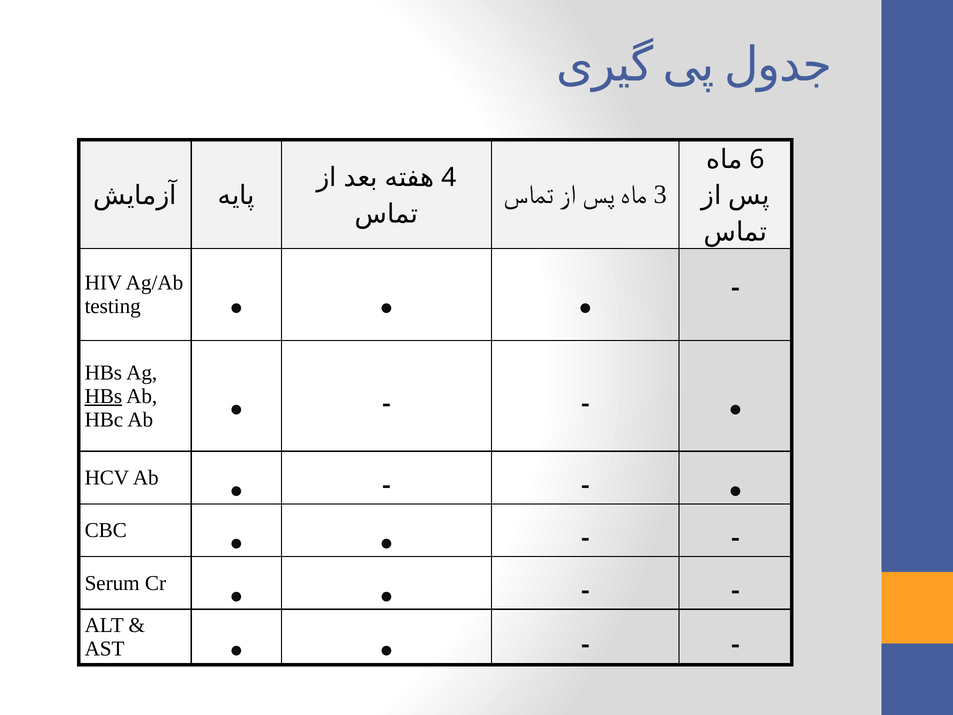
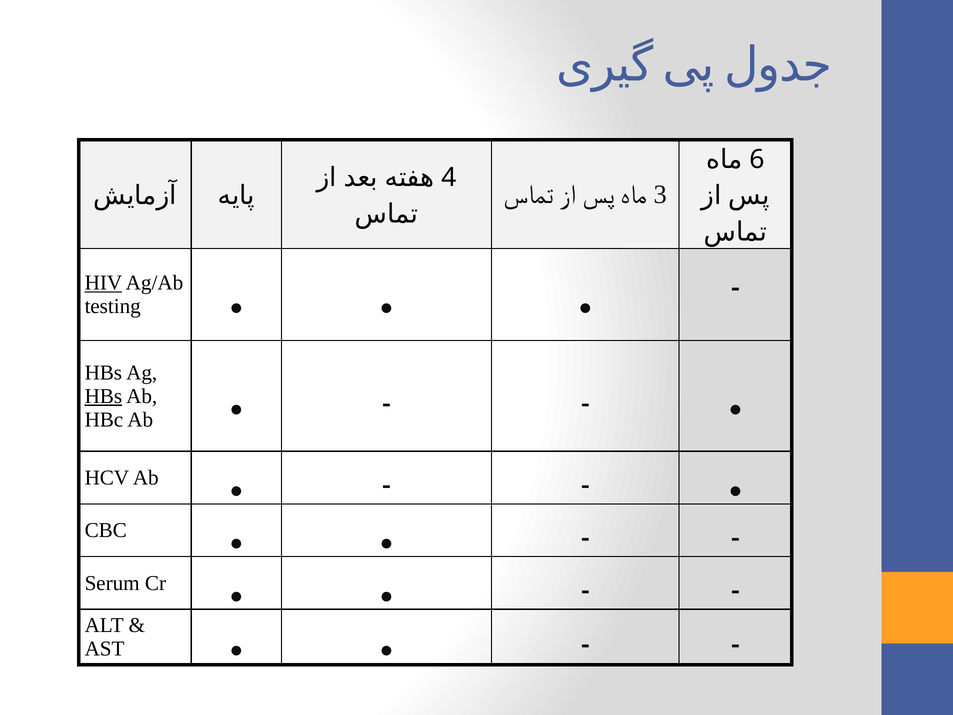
HIV underline: none -> present (103, 283)
